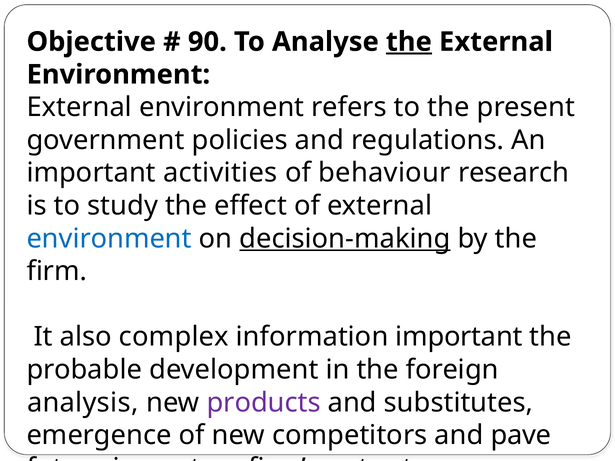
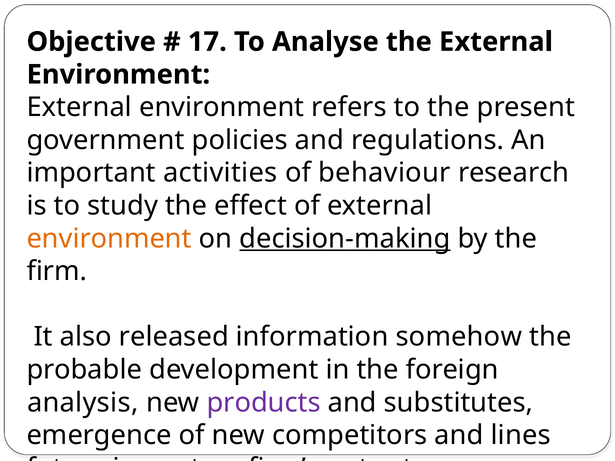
90: 90 -> 17 (207, 42)
the underline: present -> none (409, 42)
environment colour: blue -> orange (109, 239)
complex: complex -> released (174, 337)
information important: important -> somehow (459, 337)
pave: pave -> lines (521, 436)
